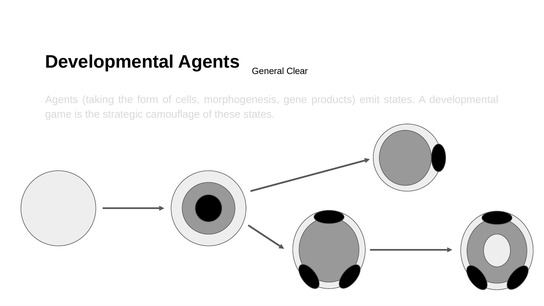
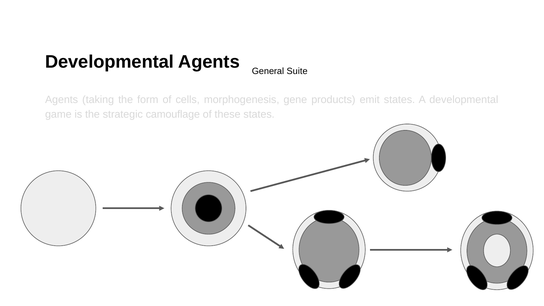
Clear: Clear -> Suite (297, 71)
